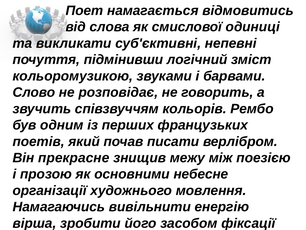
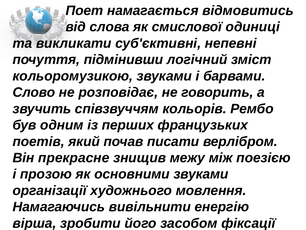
основними небесне: небесне -> звуками (201, 174)
